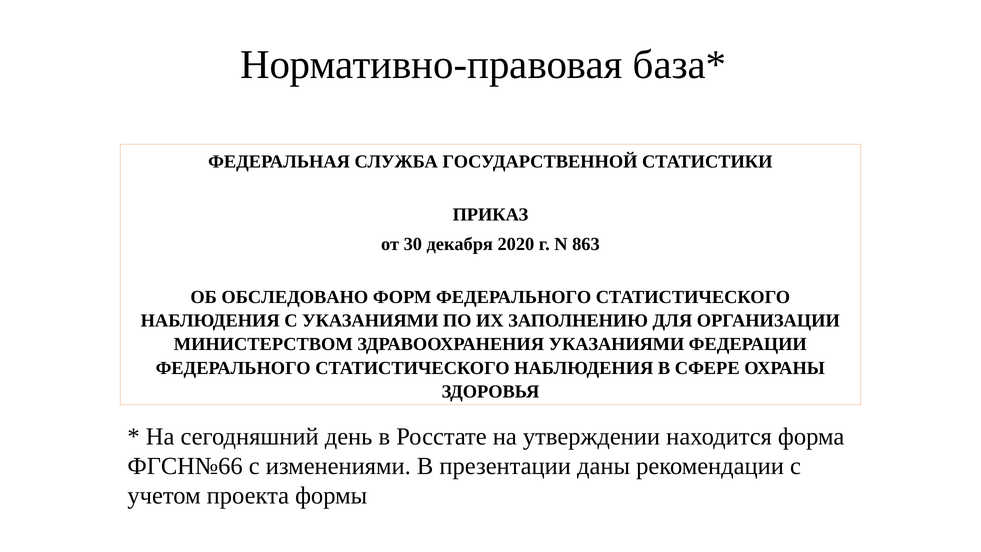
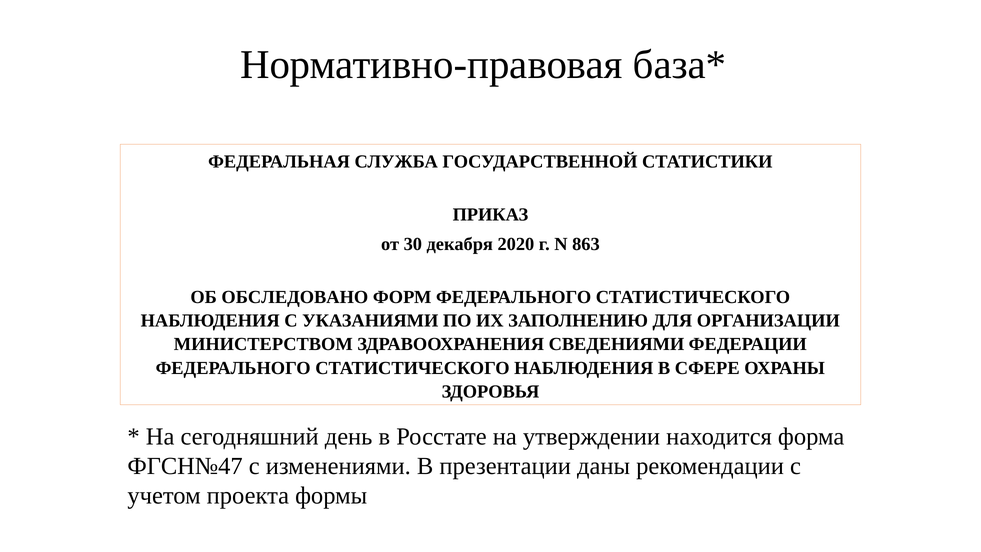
ЗДРАВООХРАНЕНИЯ УКАЗАНИЯМИ: УКАЗАНИЯМИ -> СВЕДЕНИЯМИ (616, 344)
ФГСН№66: ФГСН№66 -> ФГСН№47 (185, 466)
